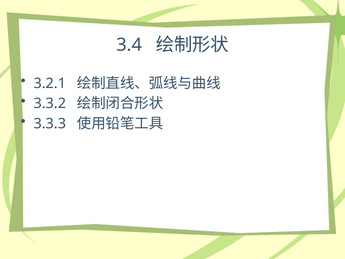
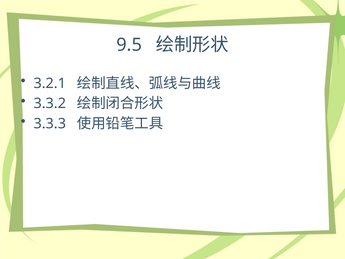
3.4: 3.4 -> 9.5 (129, 45)
